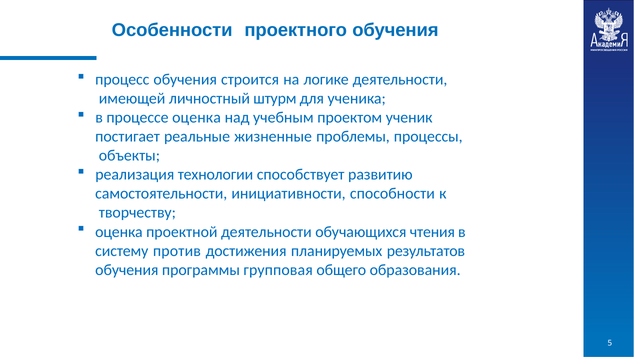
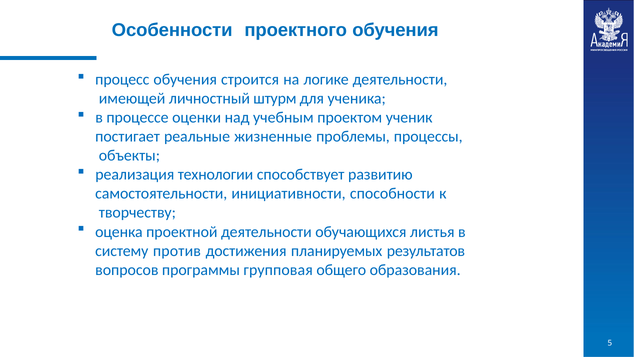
процессе оценка: оценка -> оценки (197, 117)
чтения: чтения -> листья (432, 232)
обучения: обучения -> вопросов (127, 270)
